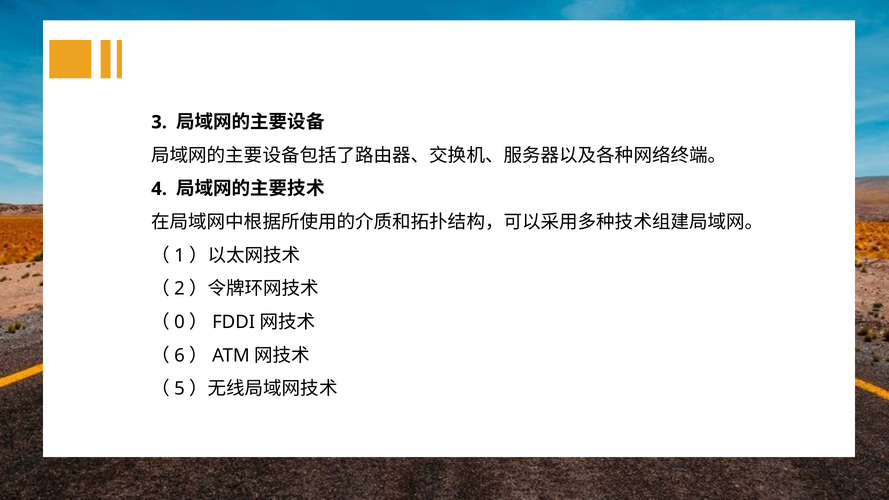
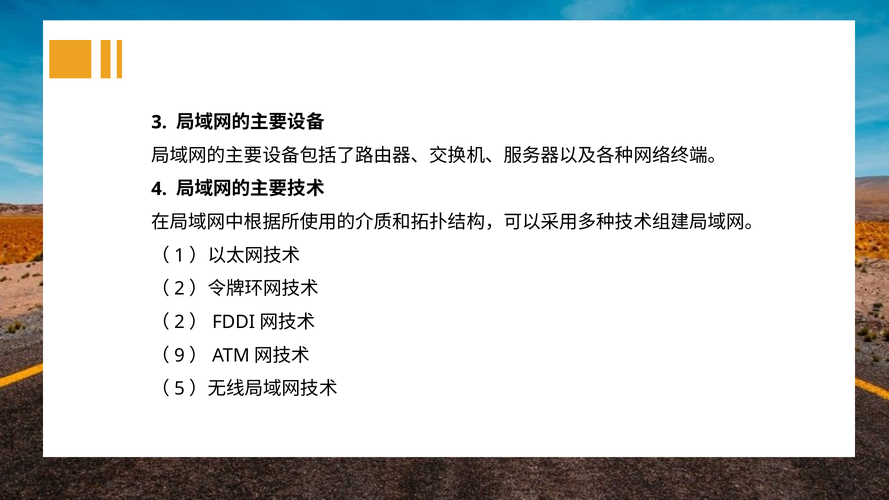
0: 0 -> 2 (179, 322)
6: 6 -> 9 (179, 356)
